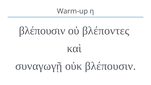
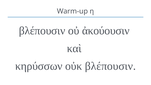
βλέποντες: βλέποντες -> ἀκούουσιν (106, 31)
συναγωγῇ: συναγωγῇ -> κηρύσσων (39, 66)
